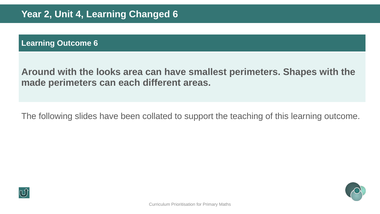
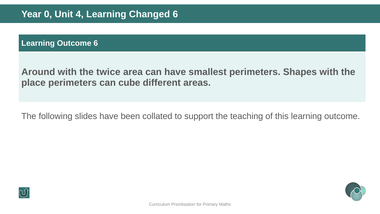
2: 2 -> 0 (48, 14)
looks: looks -> twice (108, 72)
made: made -> place (34, 83)
each: each -> cube (129, 83)
